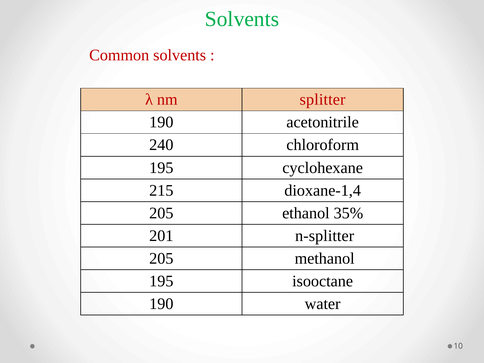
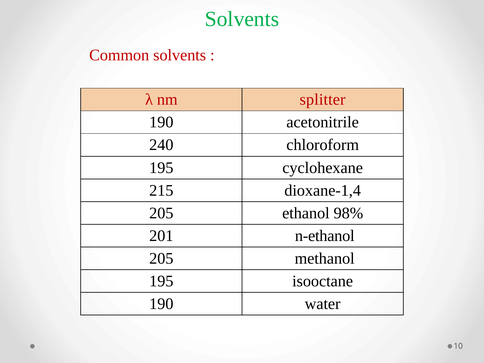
35%: 35% -> 98% (348, 213)
n-splitter: n-splitter -> n-ethanol (325, 236)
